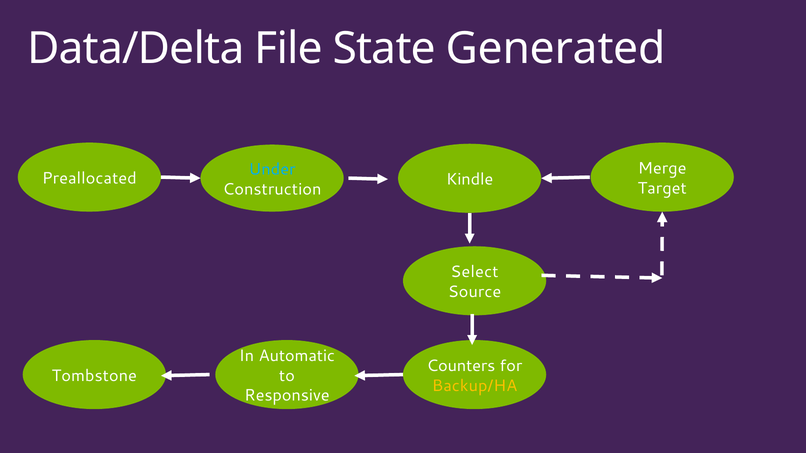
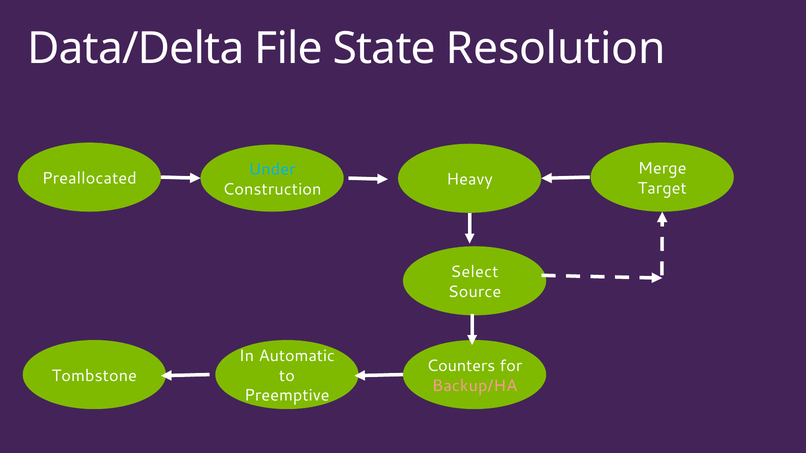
Generated: Generated -> Resolution (556, 49)
Kindle: Kindle -> Heavy (470, 180)
Backup/HA colour: yellow -> pink (475, 386)
Responsive: Responsive -> Preemptive (287, 396)
